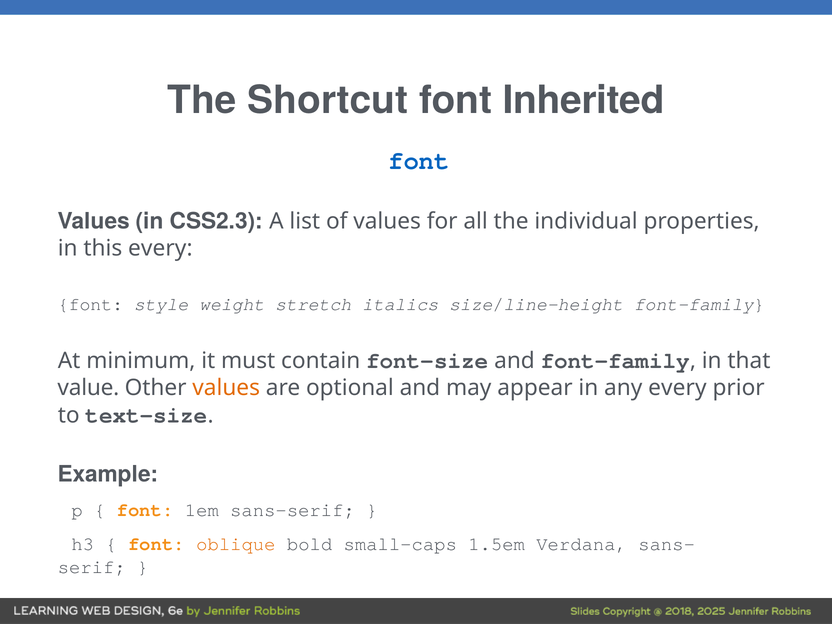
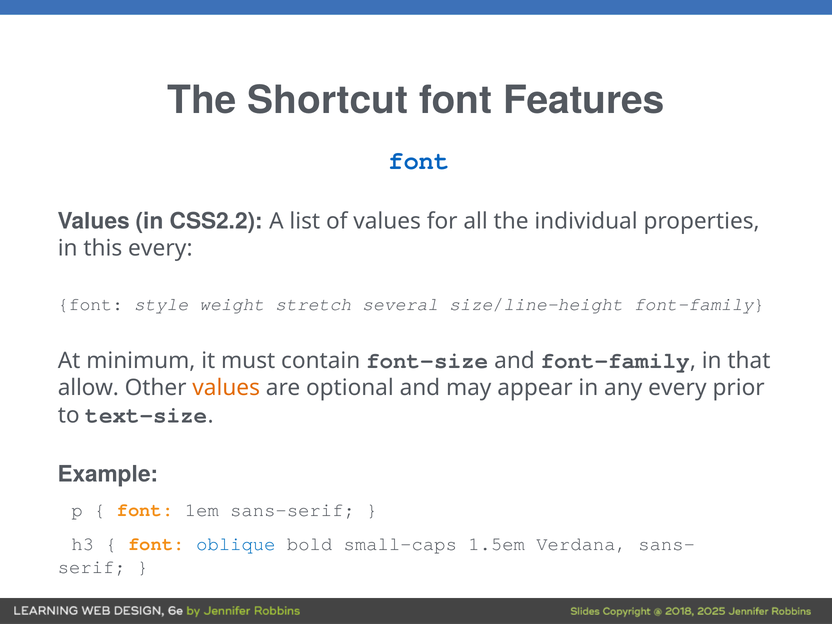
Inherited: Inherited -> Features (584, 100)
CSS2.3: CSS2.3 -> CSS2.2 (216, 221)
italics: italics -> several (400, 304)
value: value -> allow (88, 388)
oblique colour: orange -> blue (236, 544)
